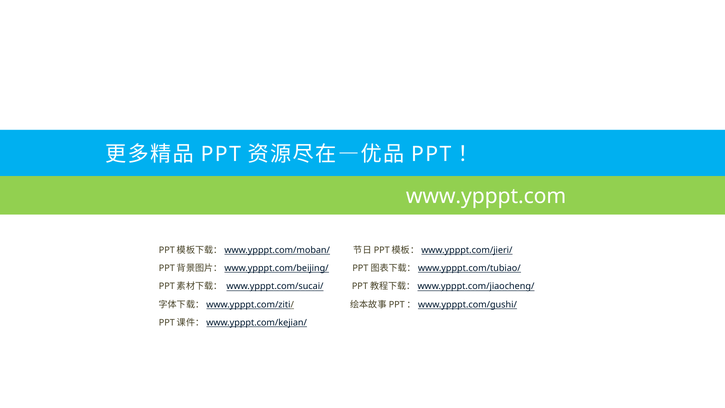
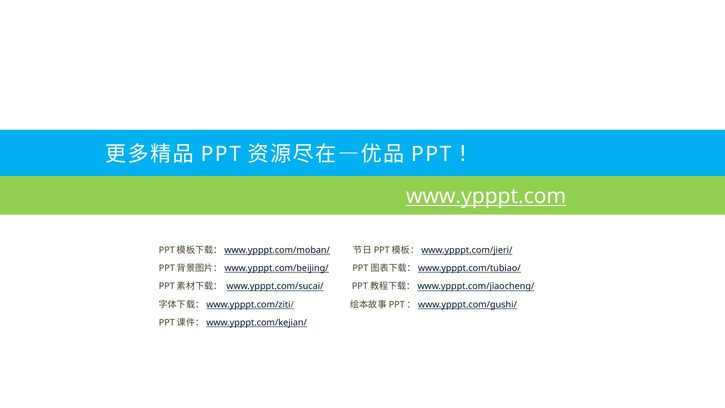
www.ypppt.com underline: none -> present (486, 196)
